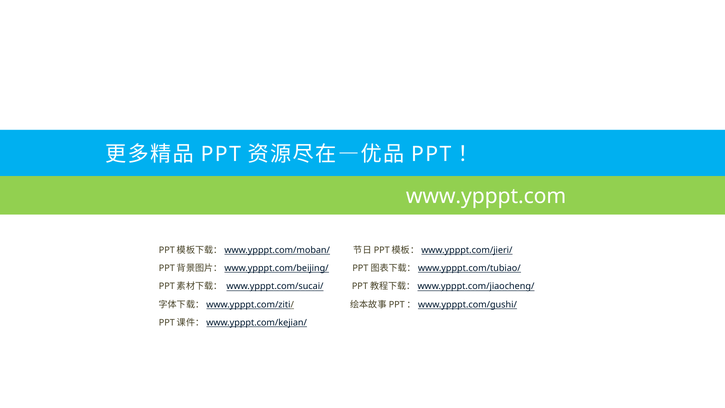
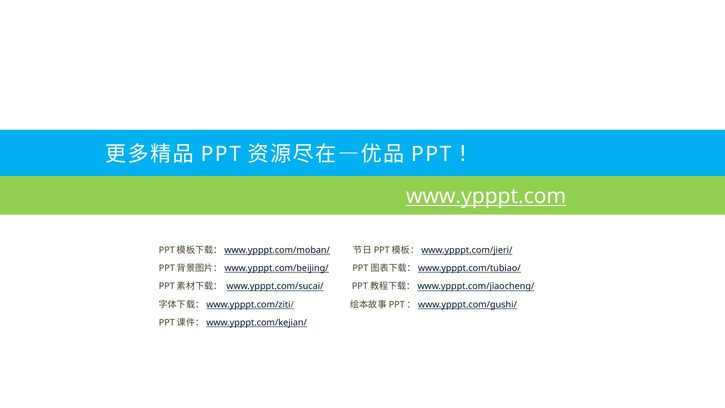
www.ypppt.com underline: none -> present (486, 196)
